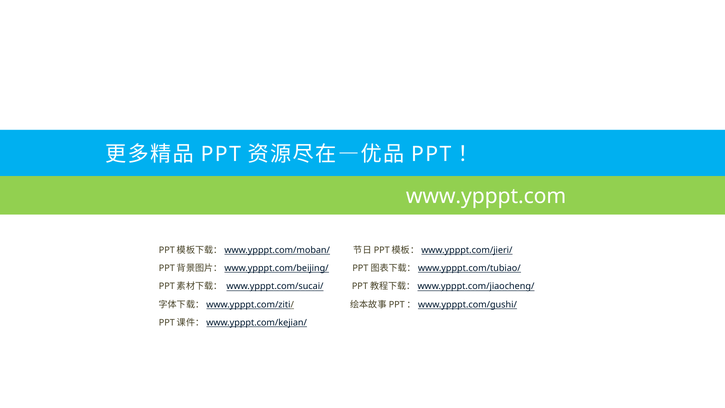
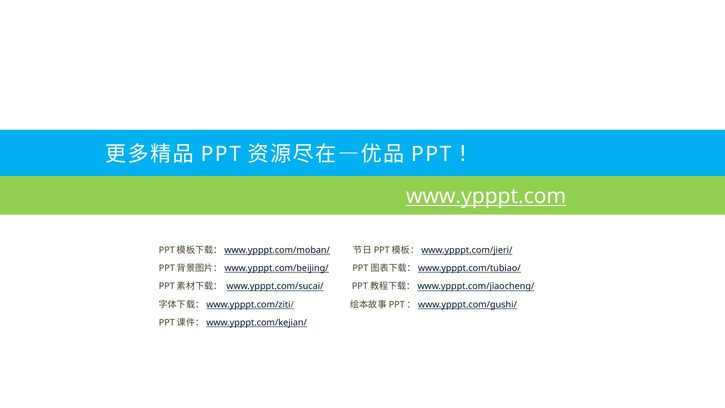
www.ypppt.com underline: none -> present (486, 196)
